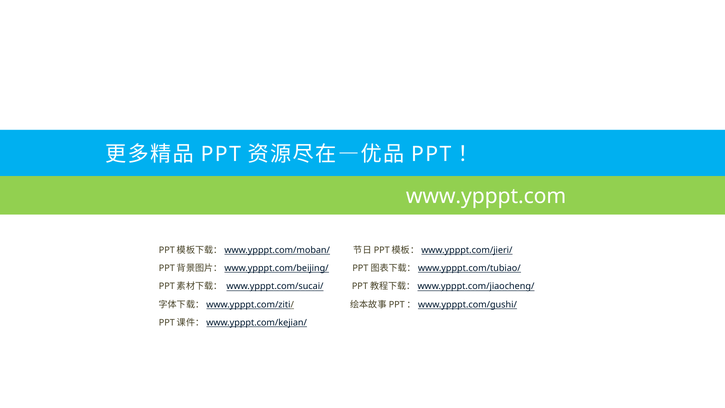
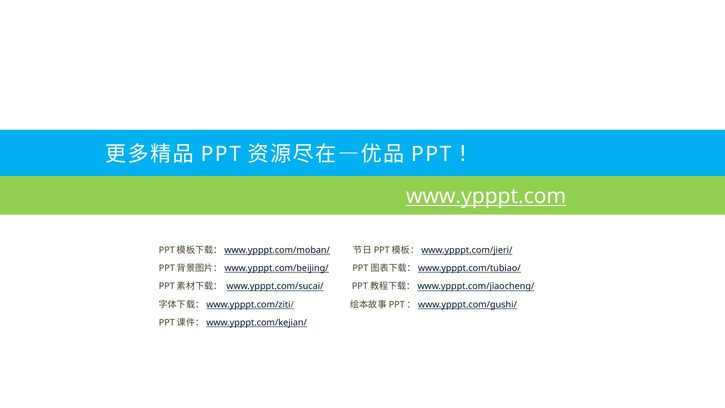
www.ypppt.com underline: none -> present (486, 196)
